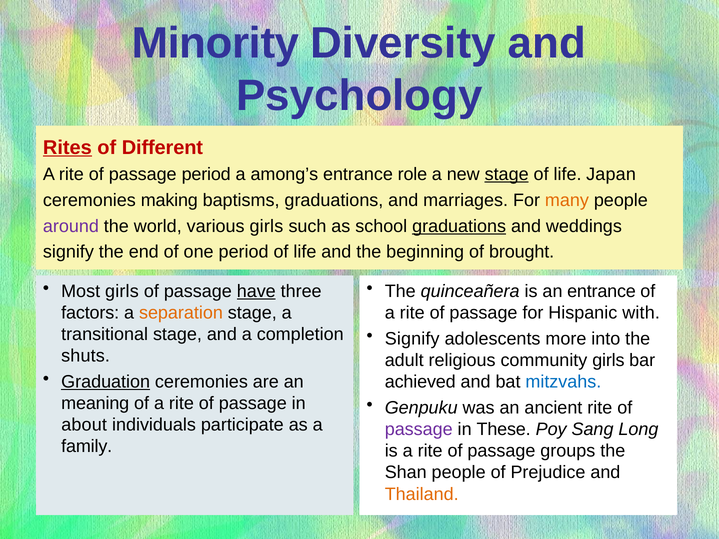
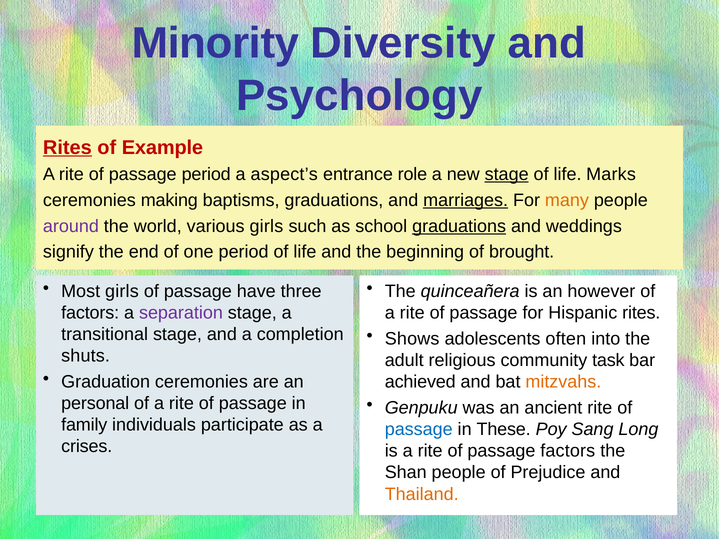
Different: Different -> Example (162, 148)
among’s: among’s -> aspect’s (284, 174)
Japan: Japan -> Marks (611, 174)
marriages underline: none -> present (466, 200)
have underline: present -> none (256, 291)
an entrance: entrance -> however (601, 291)
separation colour: orange -> purple (181, 313)
Hispanic with: with -> rites (641, 313)
Signify: Signify -> Shows (412, 339)
more: more -> often (566, 339)
community girls: girls -> task (608, 360)
Graduation underline: present -> none (106, 382)
mitzvahs colour: blue -> orange (563, 382)
meaning: meaning -> personal (95, 404)
about: about -> family (84, 425)
passage colour: purple -> blue (419, 430)
family: family -> crises (87, 447)
passage groups: groups -> factors (568, 451)
